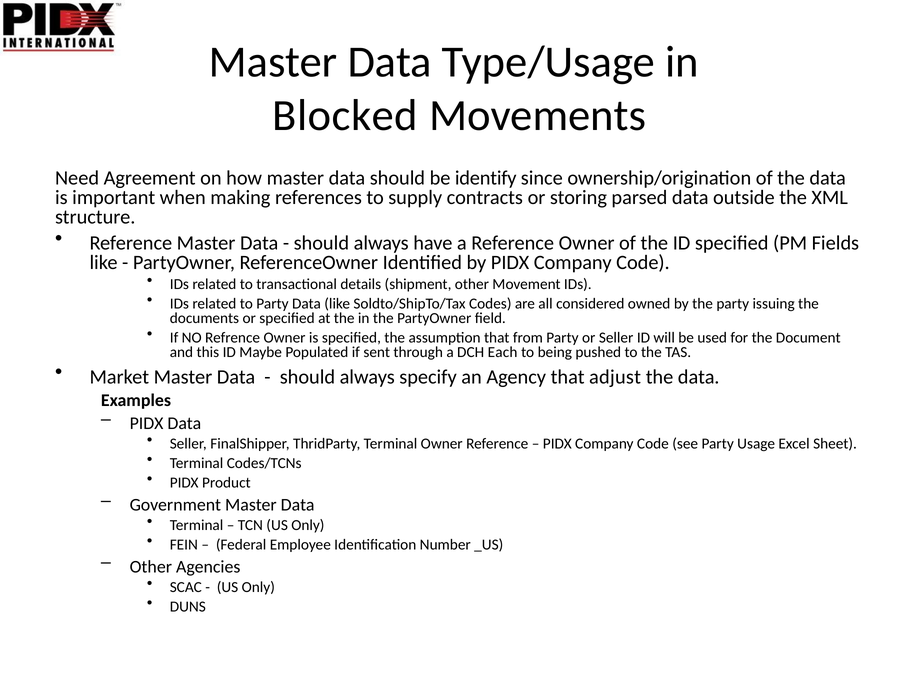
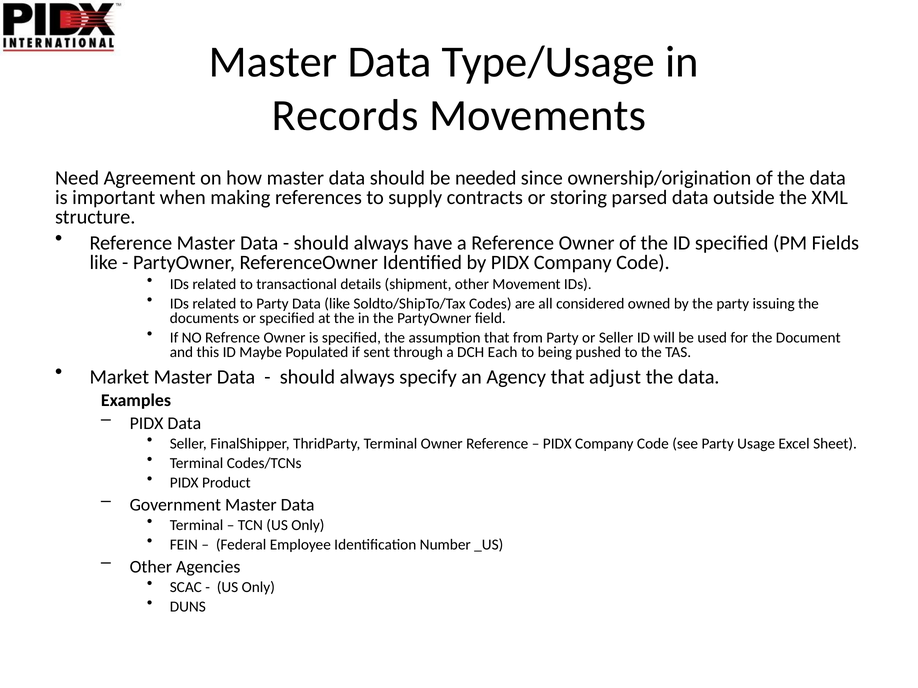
Blocked: Blocked -> Records (345, 116)
identify: identify -> needed (486, 178)
